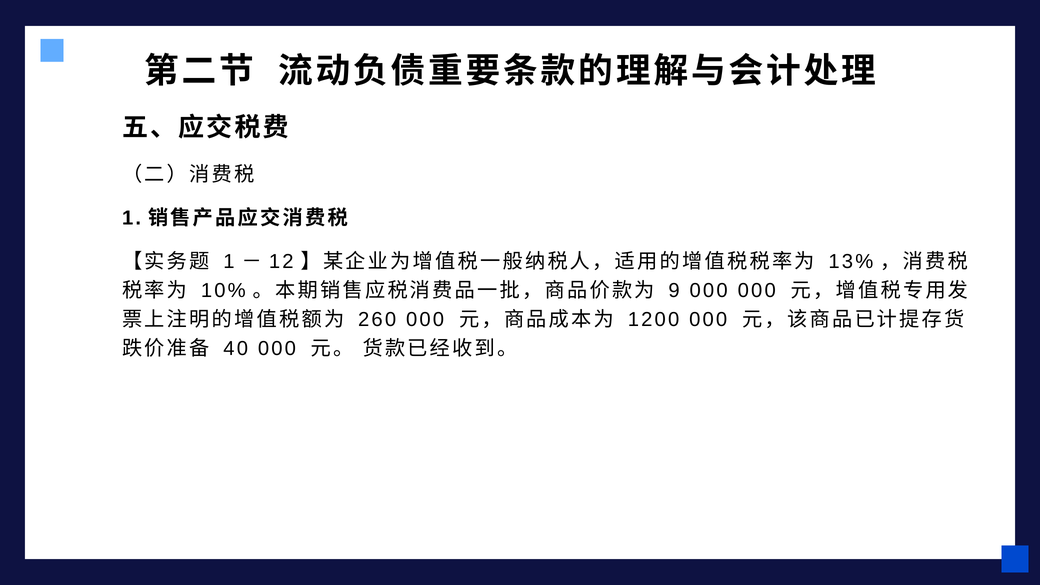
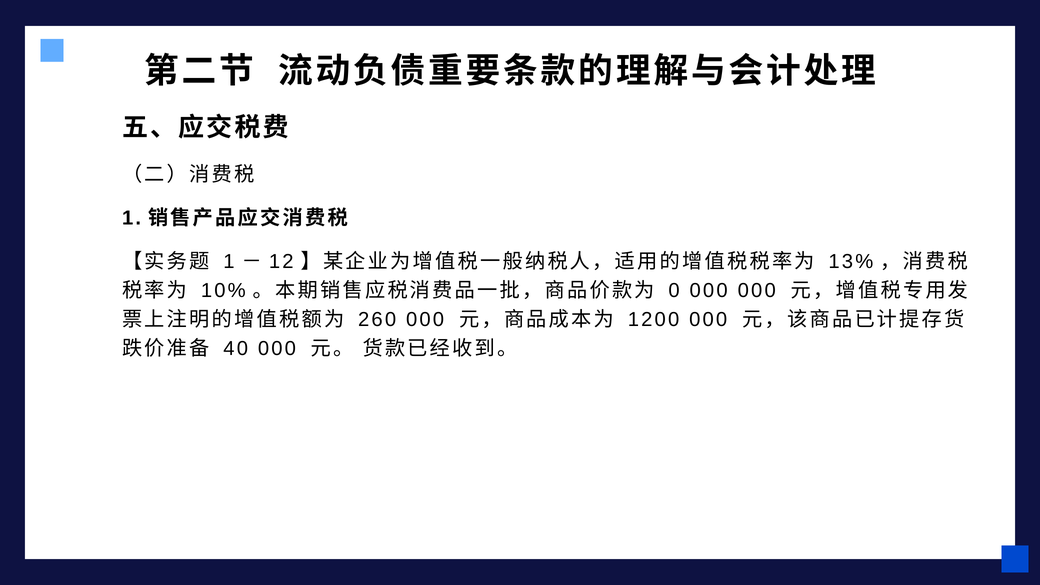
9: 9 -> 0 (674, 291)
